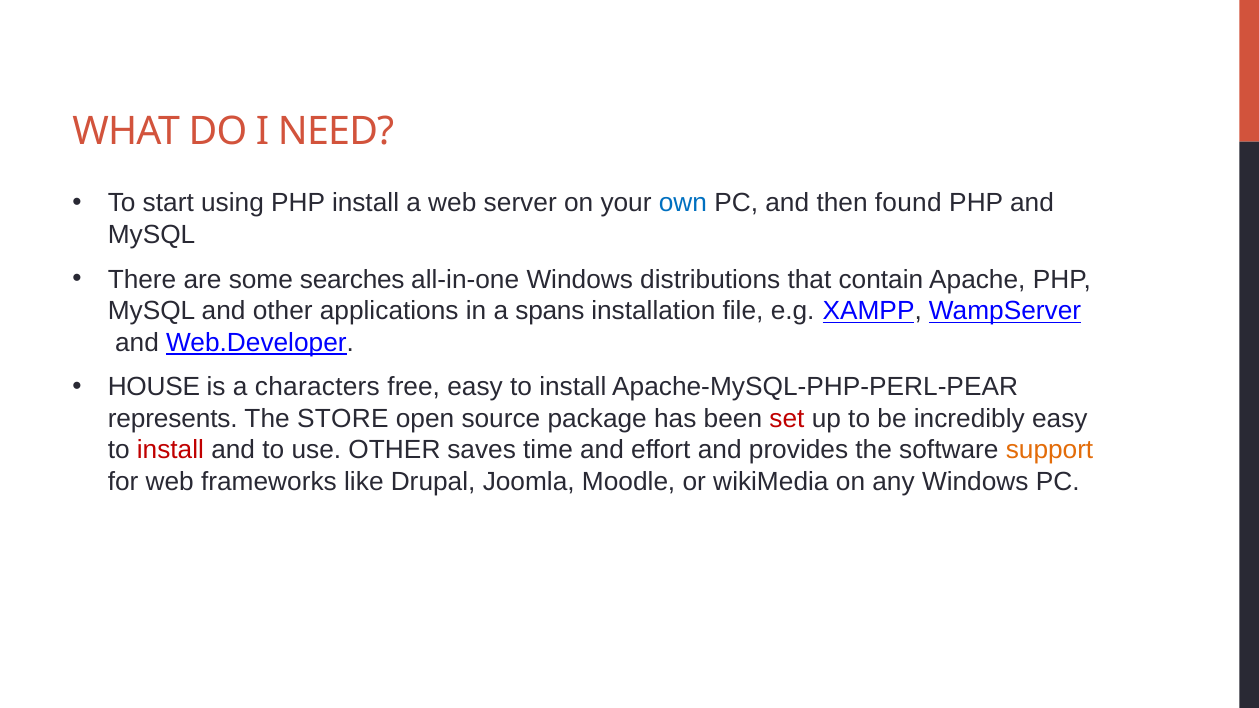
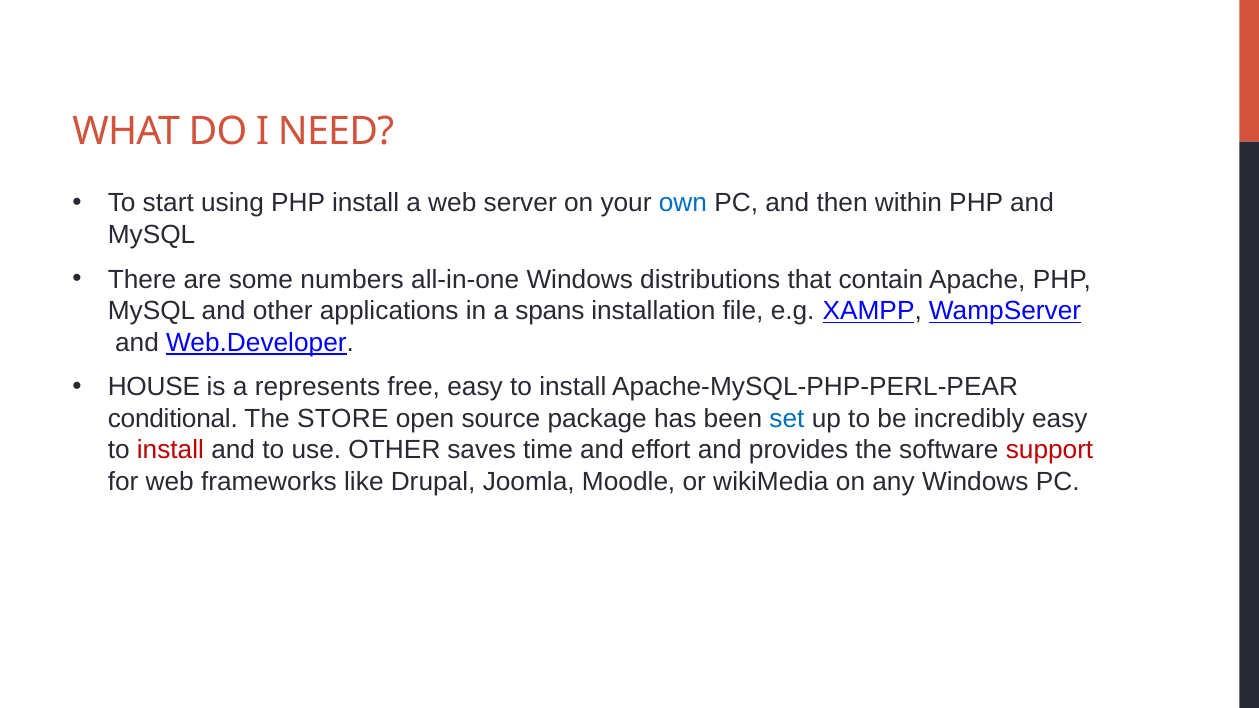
found: found -> within (908, 203)
searches: searches -> numbers (352, 279)
characters: characters -> represents (317, 387)
represents: represents -> conditional (173, 419)
set colour: red -> blue (787, 419)
support colour: orange -> red (1050, 450)
